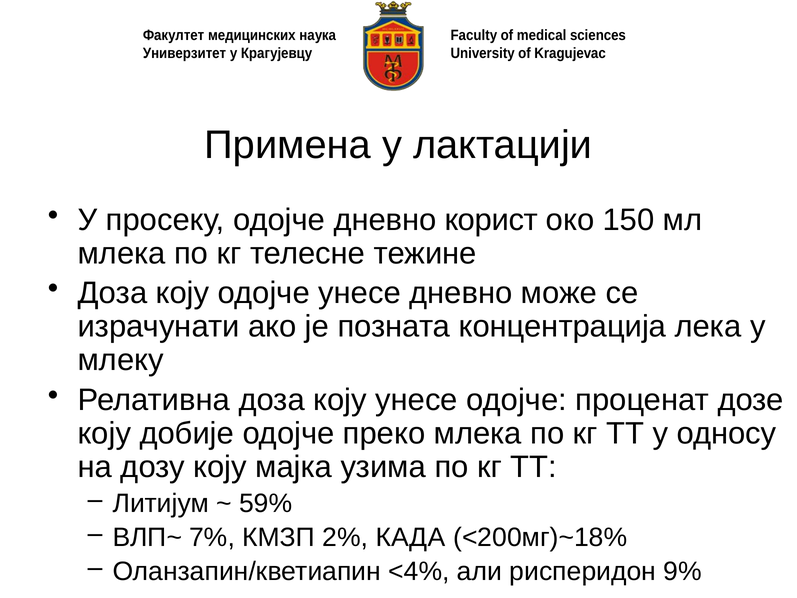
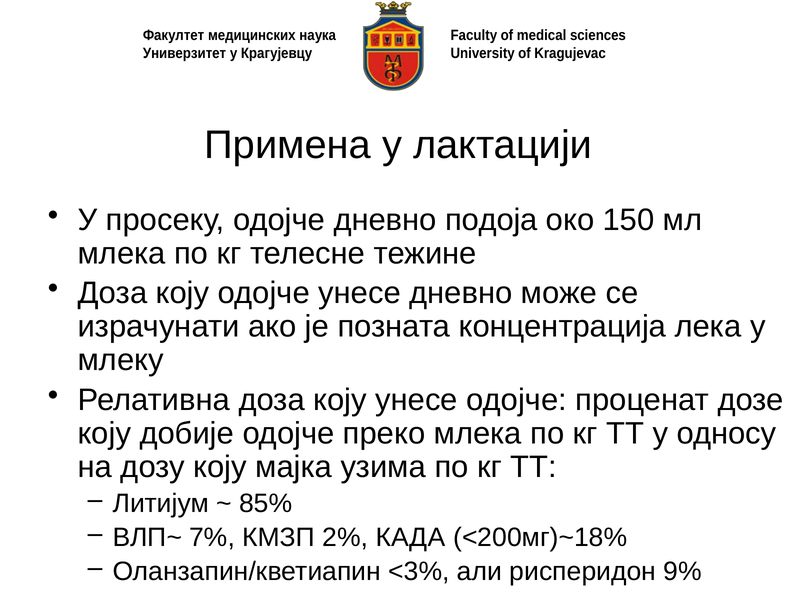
корист: корист -> подоја (491, 220)
59%: 59% -> 85% (266, 503)
<4%: <4% -> <3% (419, 571)
